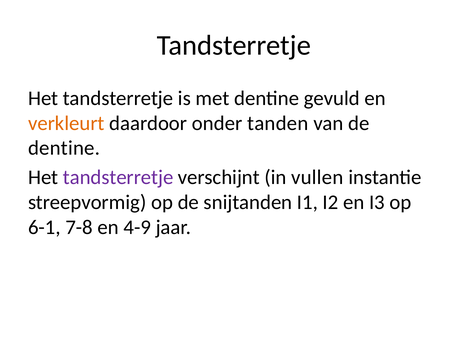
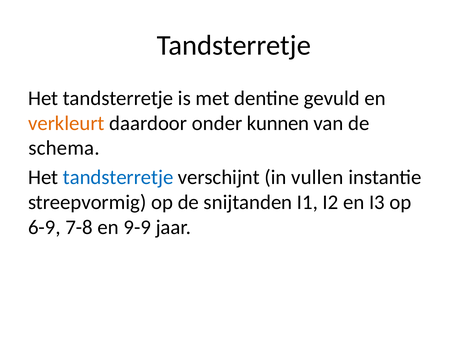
tanden: tanden -> kunnen (278, 123)
dentine: dentine -> schema (64, 148)
tandsterretje colour: purple -> blue (118, 177)
6-1: 6-1 -> 6-9 (44, 227)
4-9: 4-9 -> 9-9 (137, 227)
